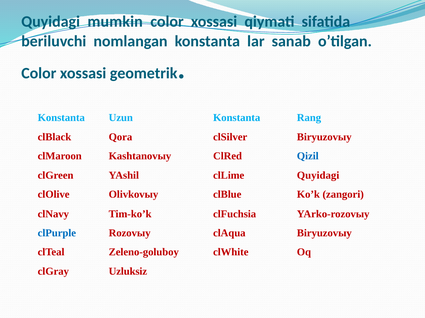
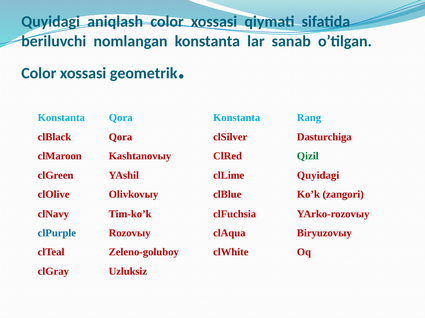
mumkin: mumkin -> aniqlash (115, 22)
Konstanta Uzun: Uzun -> Qora (121, 118)
clSilver Biryuzovыy: Biryuzovыy -> Dasturchiga (324, 137)
Qizil colour: blue -> green (308, 156)
